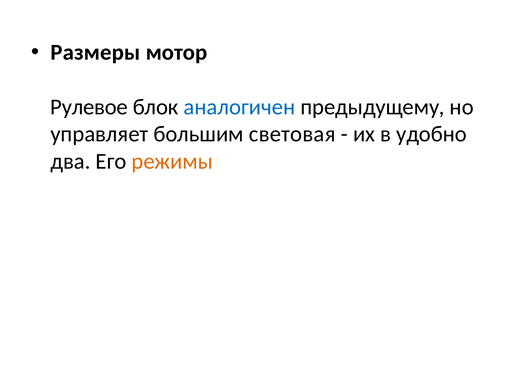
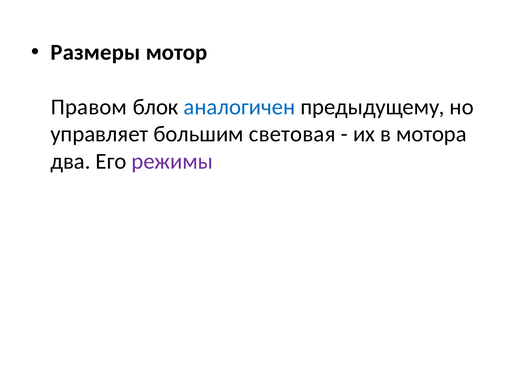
Рулевое: Рулевое -> Правом (89, 107)
удобно: удобно -> мотора (431, 134)
режимы colour: orange -> purple (172, 161)
